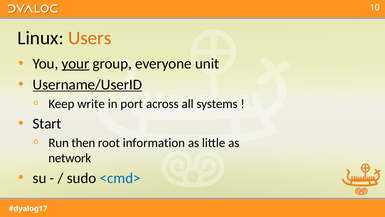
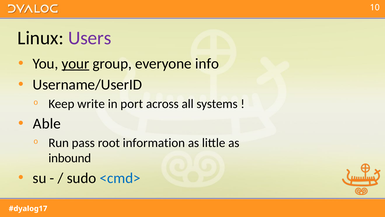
Users colour: orange -> purple (90, 38)
unit: unit -> info (207, 63)
Username/UserID underline: present -> none (87, 84)
Start: Start -> Able (47, 123)
then: then -> pass (83, 143)
network: network -> inbound (70, 158)
